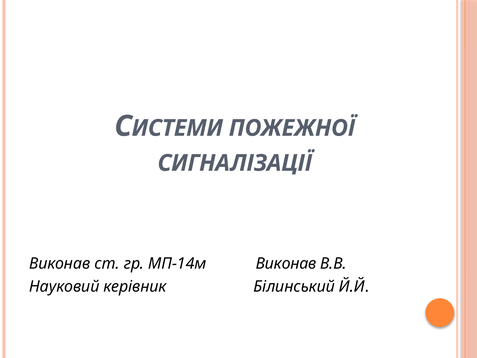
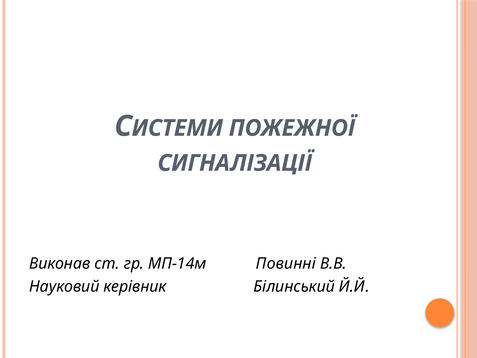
МП-14м Виконав: Виконав -> Повинні (286, 263)
